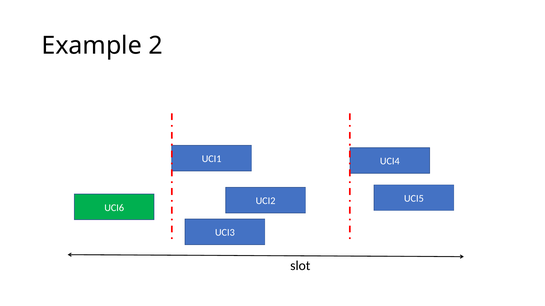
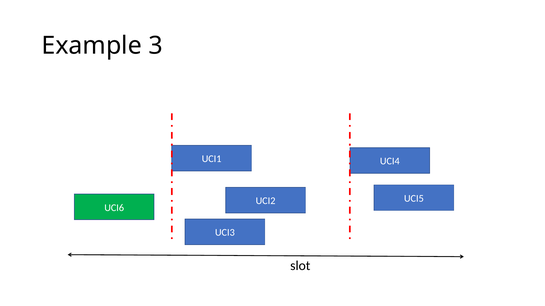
2: 2 -> 3 (156, 46)
